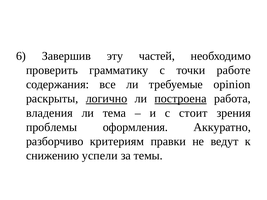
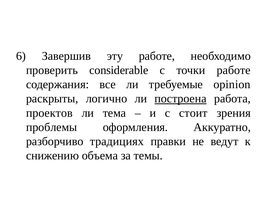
эту частей: частей -> работе (157, 56)
грамматику: грамматику -> considerable (119, 70)
логично underline: present -> none (107, 99)
владения: владения -> проектов (49, 113)
критериям: критериям -> традициях (117, 142)
успели: успели -> объема (100, 156)
